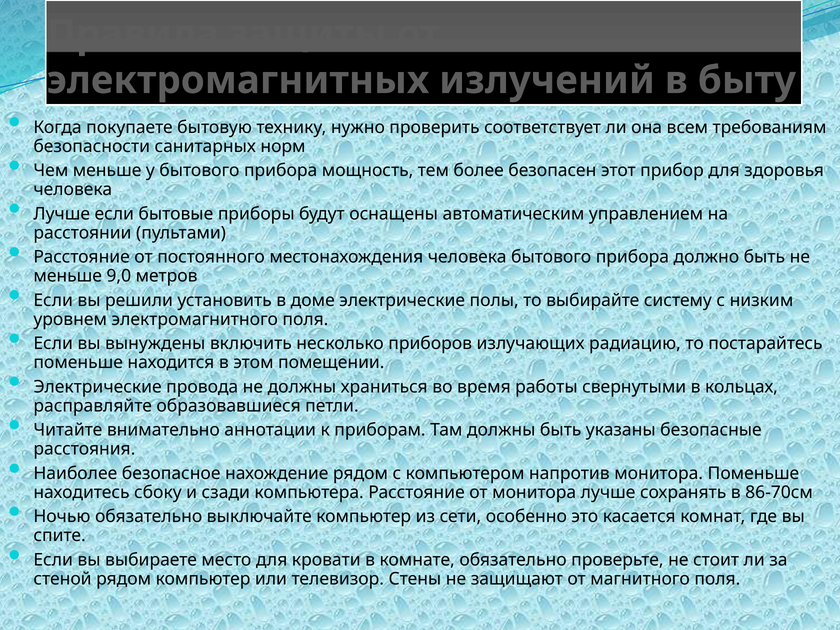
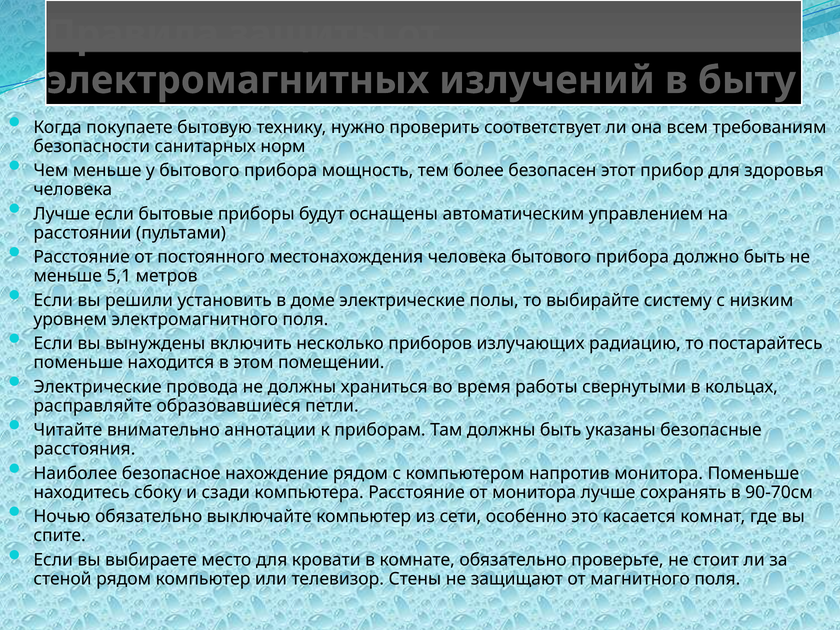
9,0: 9,0 -> 5,1 (119, 276)
86-70см: 86-70см -> 90-70см (779, 492)
